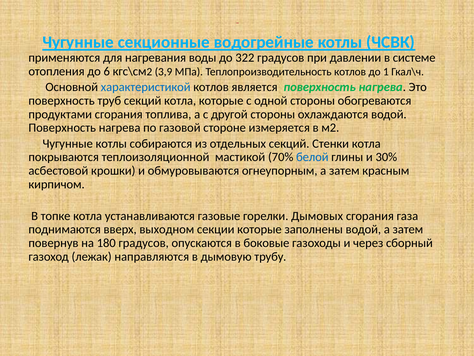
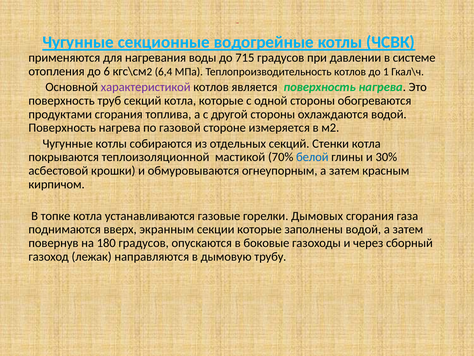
322: 322 -> 715 (245, 58)
3,9: 3,9 -> 6,4 (164, 72)
характеристикой colour: blue -> purple (146, 87)
выходном: выходном -> экранным (167, 229)
